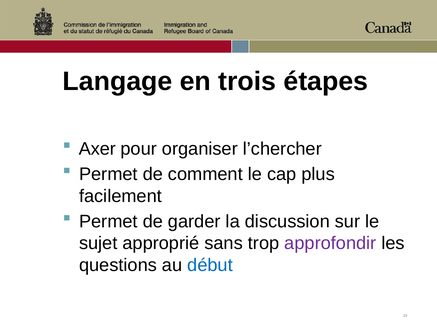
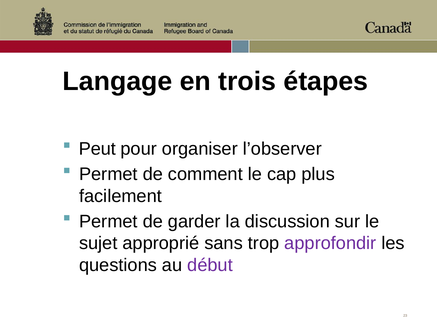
Axer: Axer -> Peut (97, 149)
l’chercher: l’chercher -> l’observer (282, 149)
début colour: blue -> purple (210, 266)
